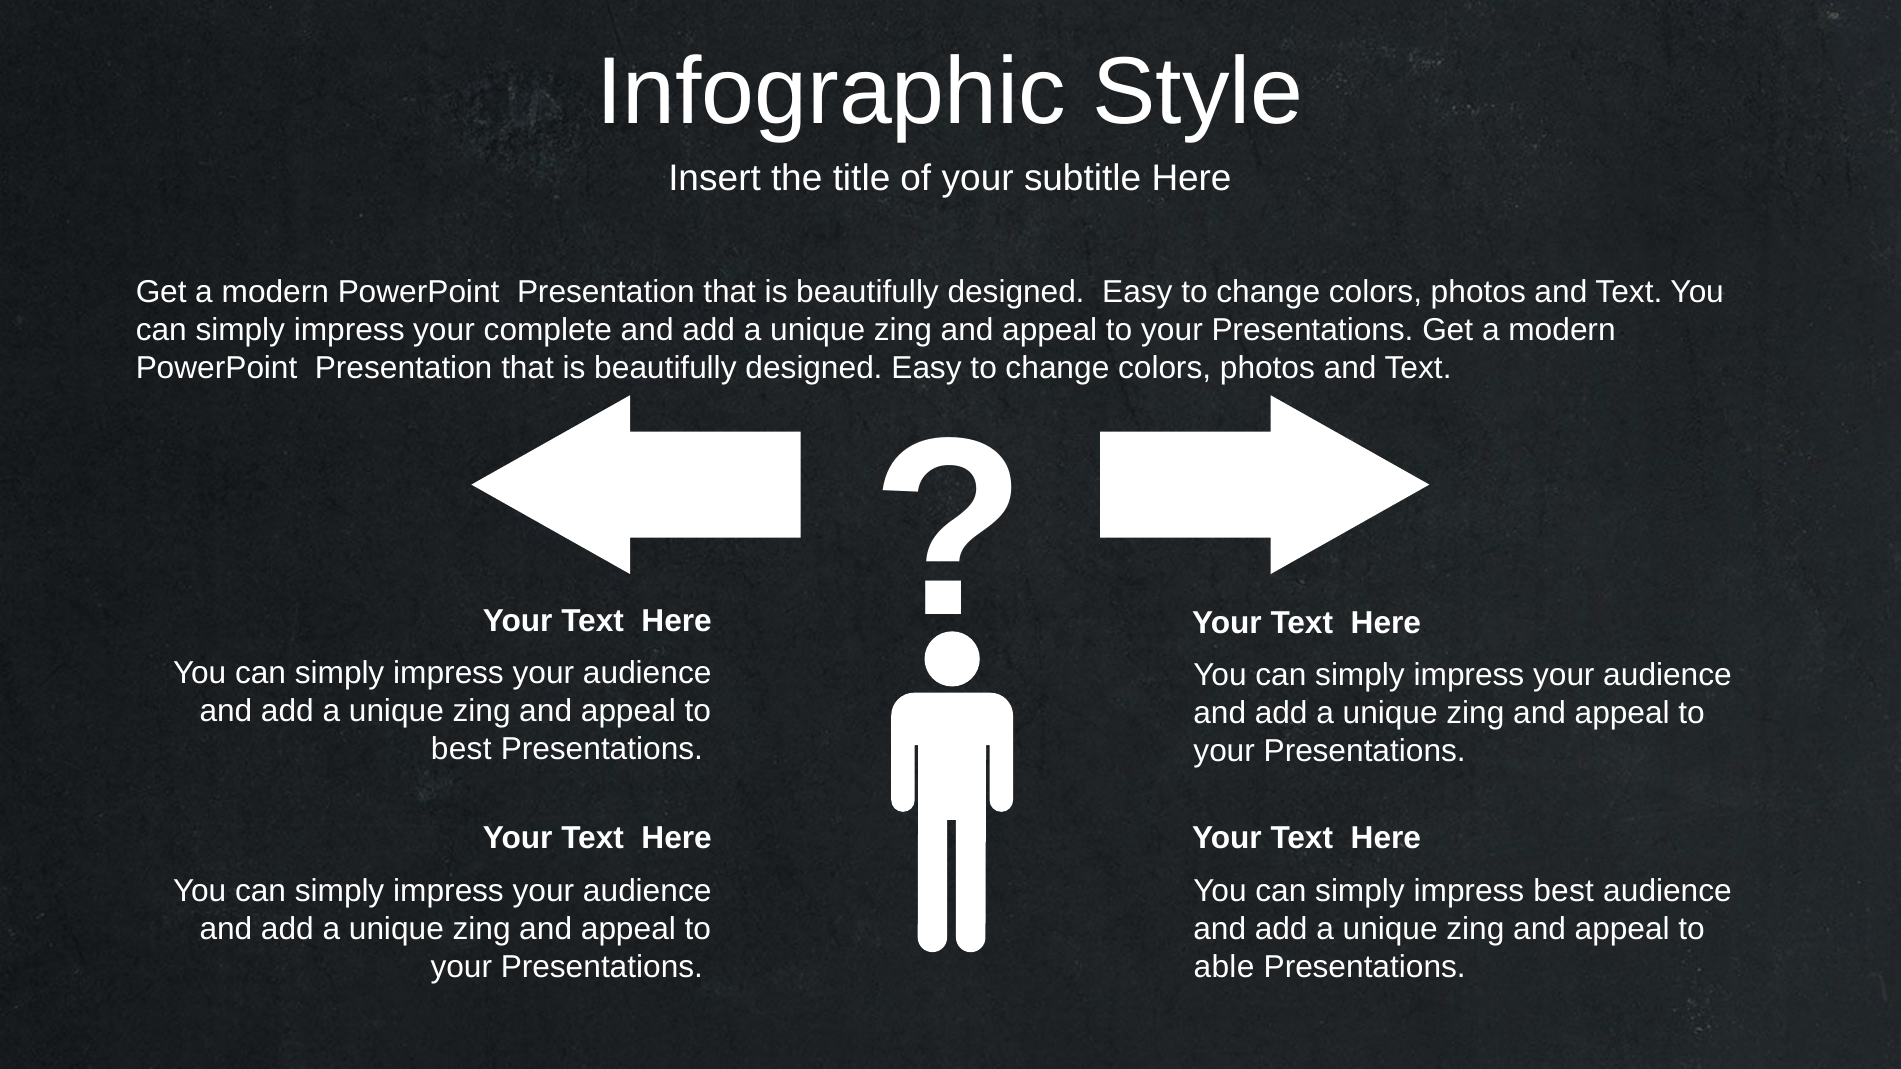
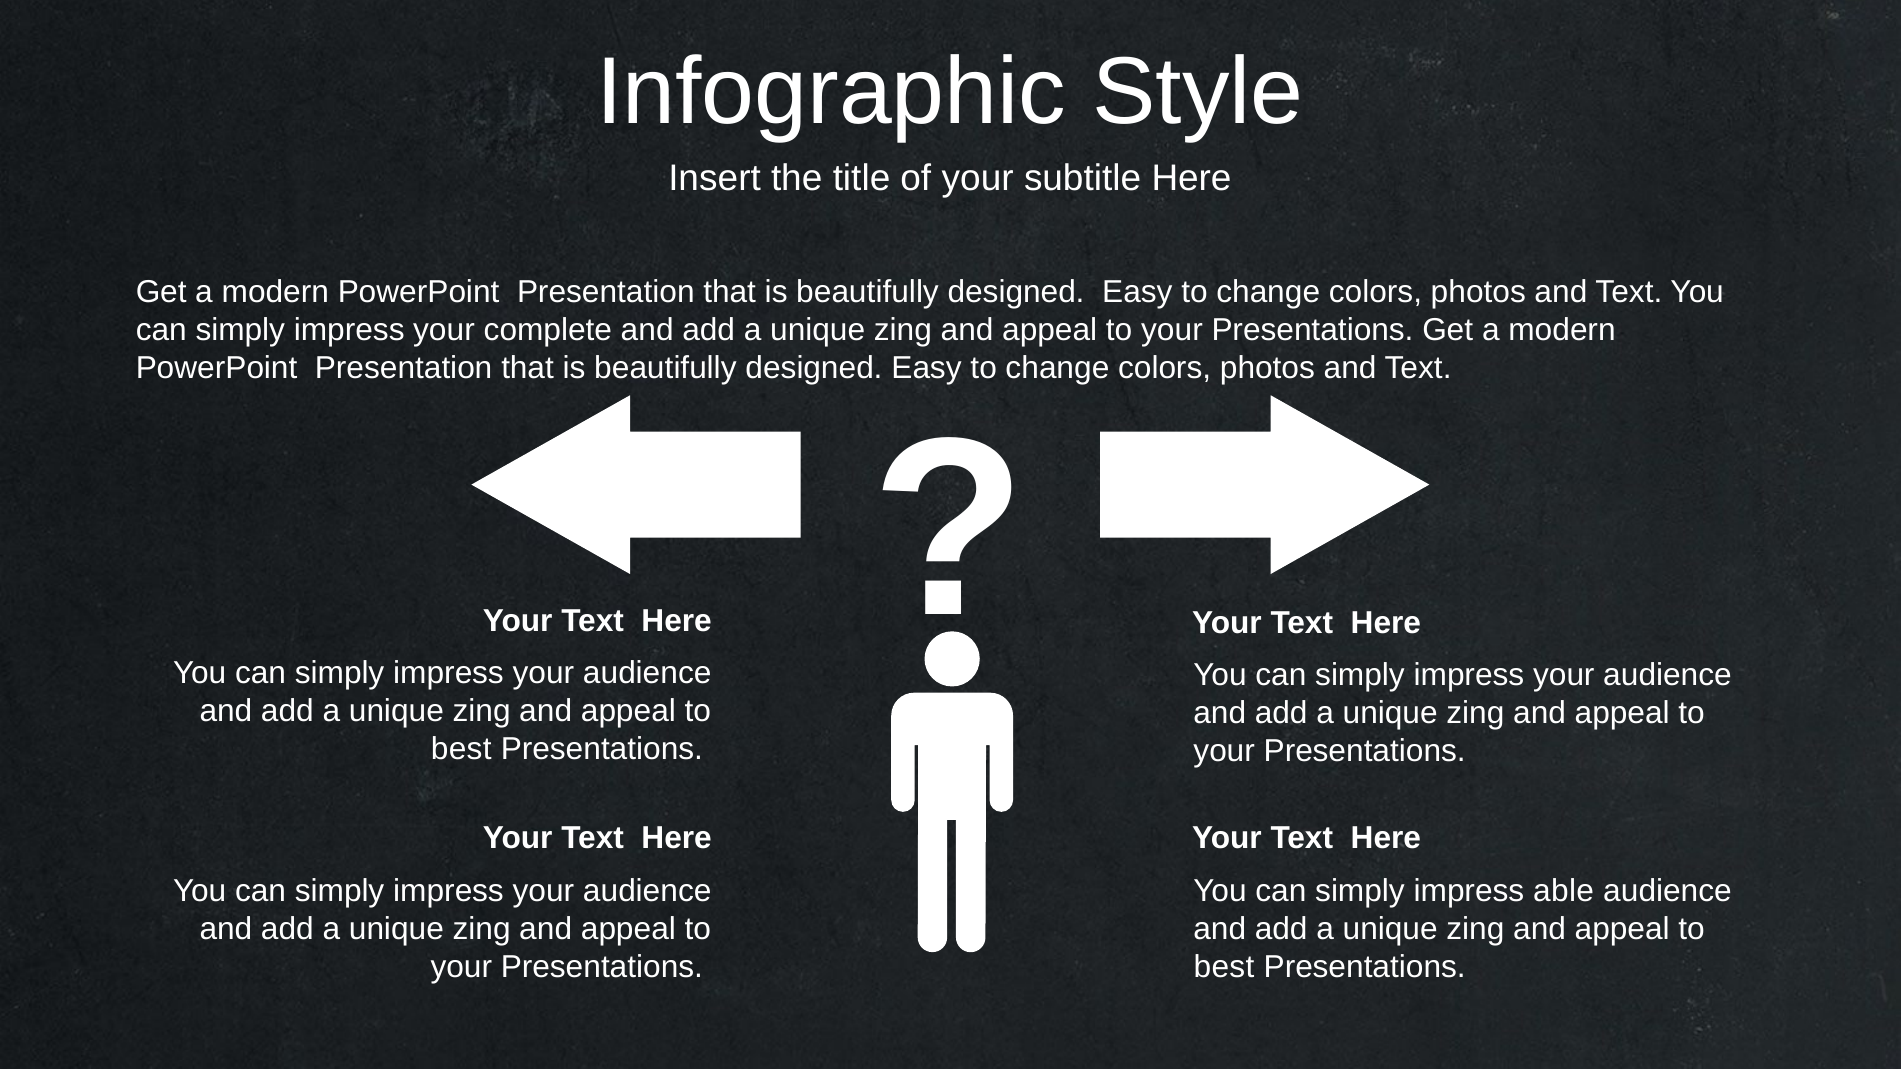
impress best: best -> able (1564, 891)
able: able -> best (1224, 967)
